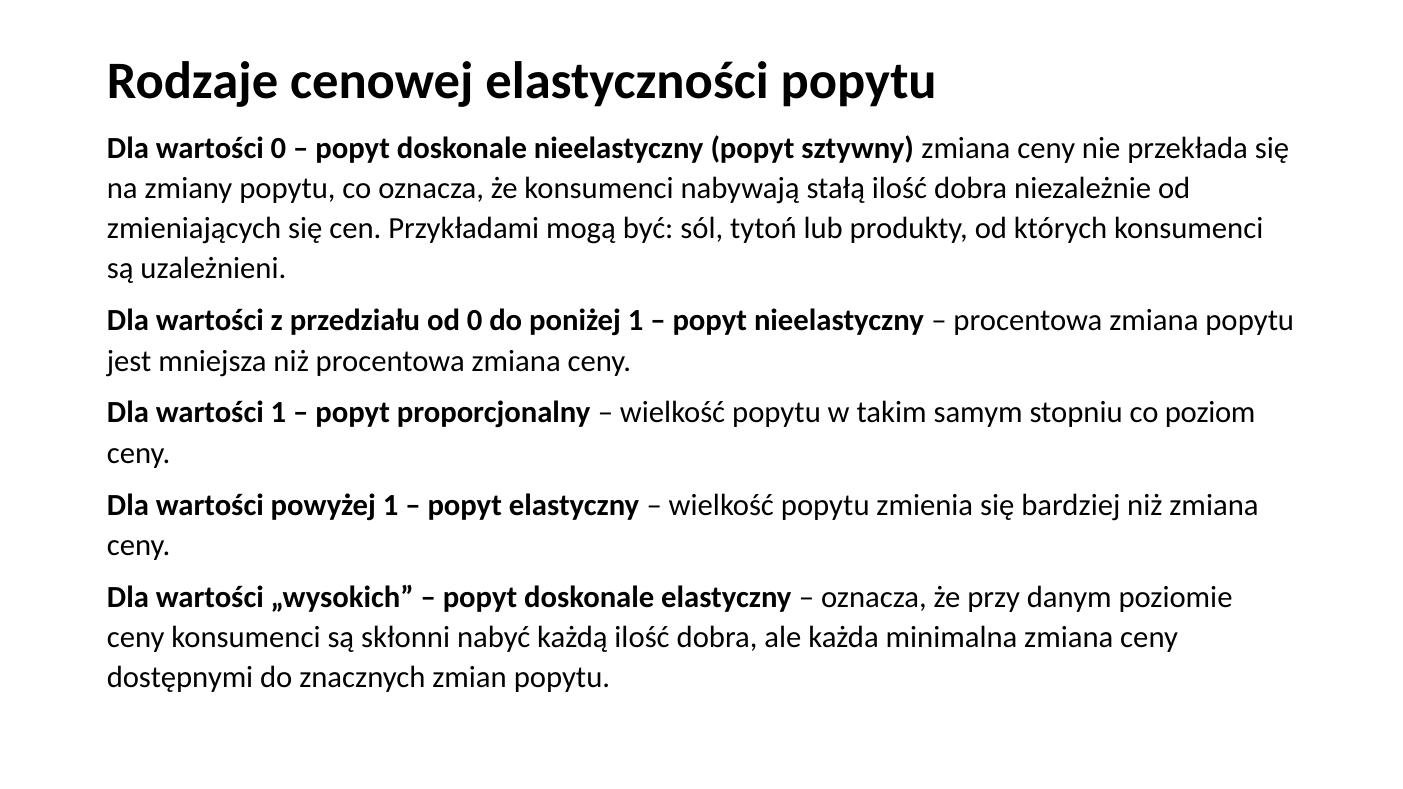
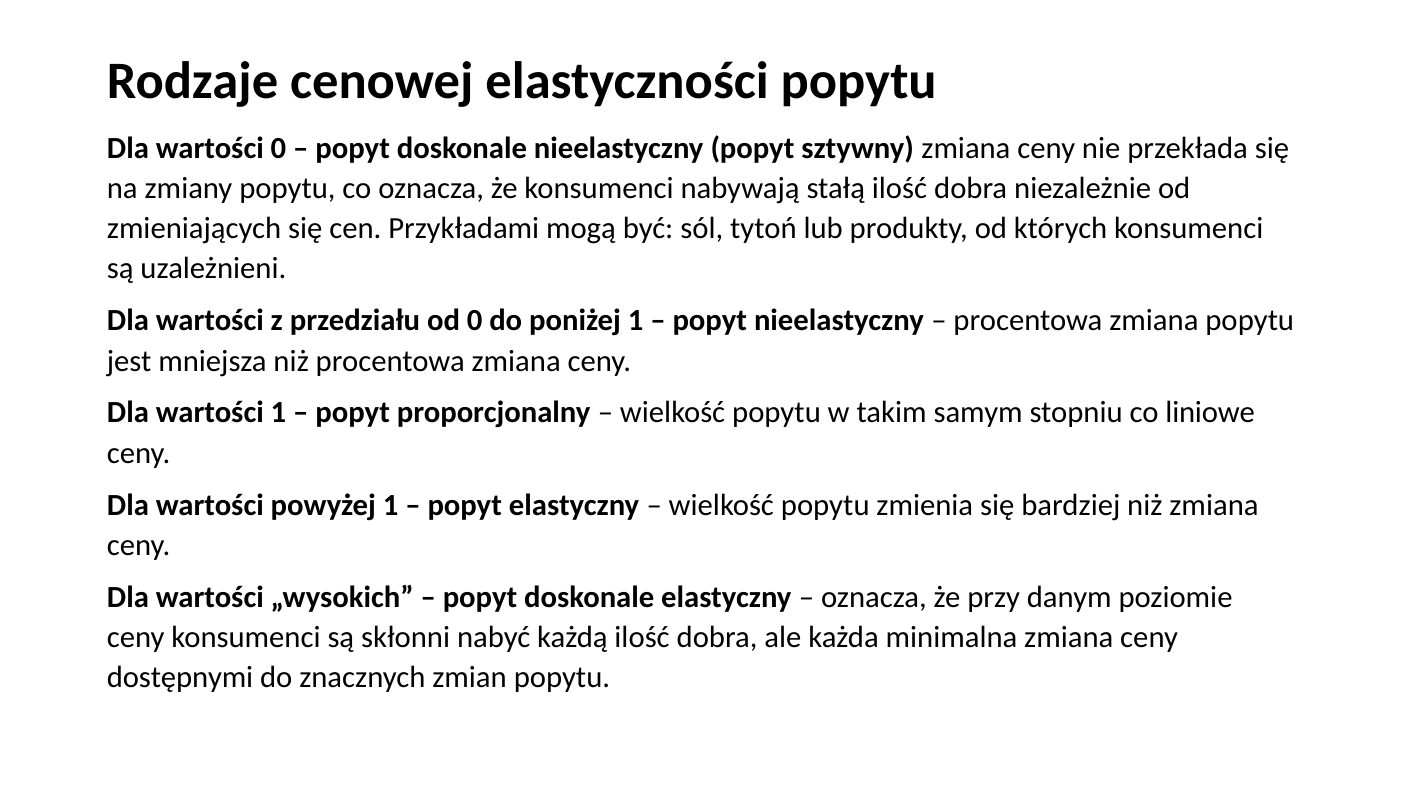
poziom: poziom -> liniowe (1210, 413)
